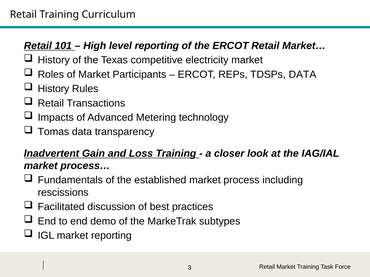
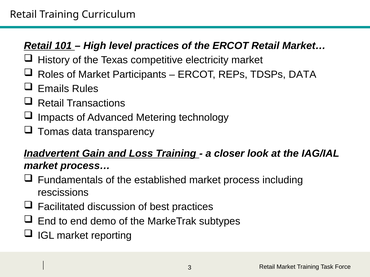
level reporting: reporting -> practices (157, 46)
History: History -> Emails (53, 89)
